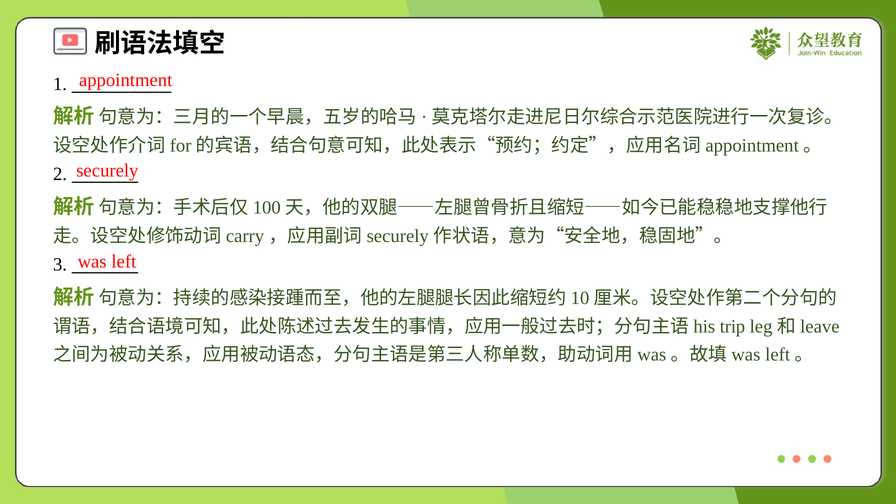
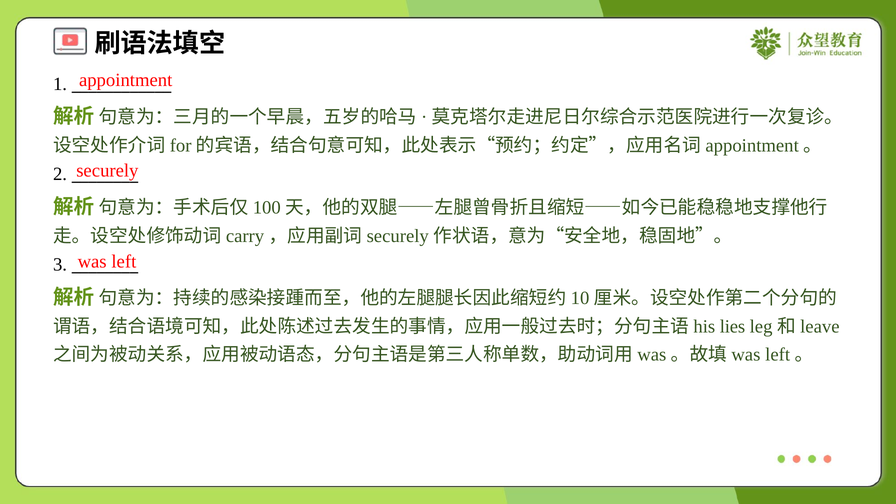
trip: trip -> lies (733, 327)
